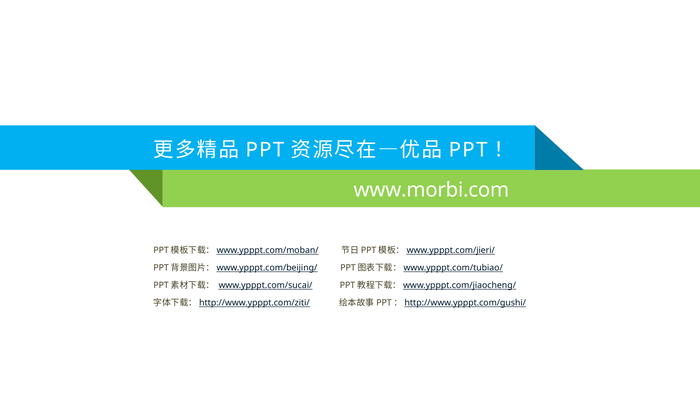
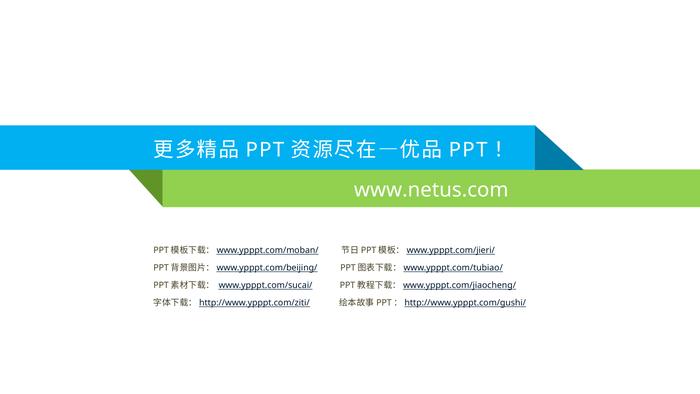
www.morbi.com: www.morbi.com -> www.netus.com (431, 190)
